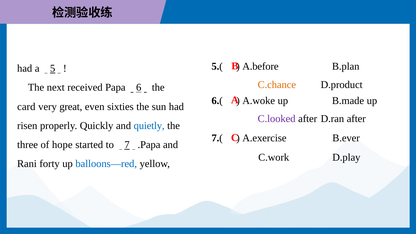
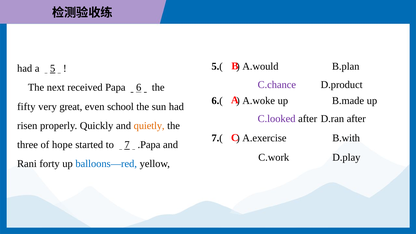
A.before: A.before -> A.would (260, 66)
C.chance colour: orange -> purple (277, 85)
card: card -> fifty (26, 107)
sixties: sixties -> school (120, 107)
quietly colour: blue -> orange (149, 126)
B.ever: B.ever -> B.with (346, 138)
